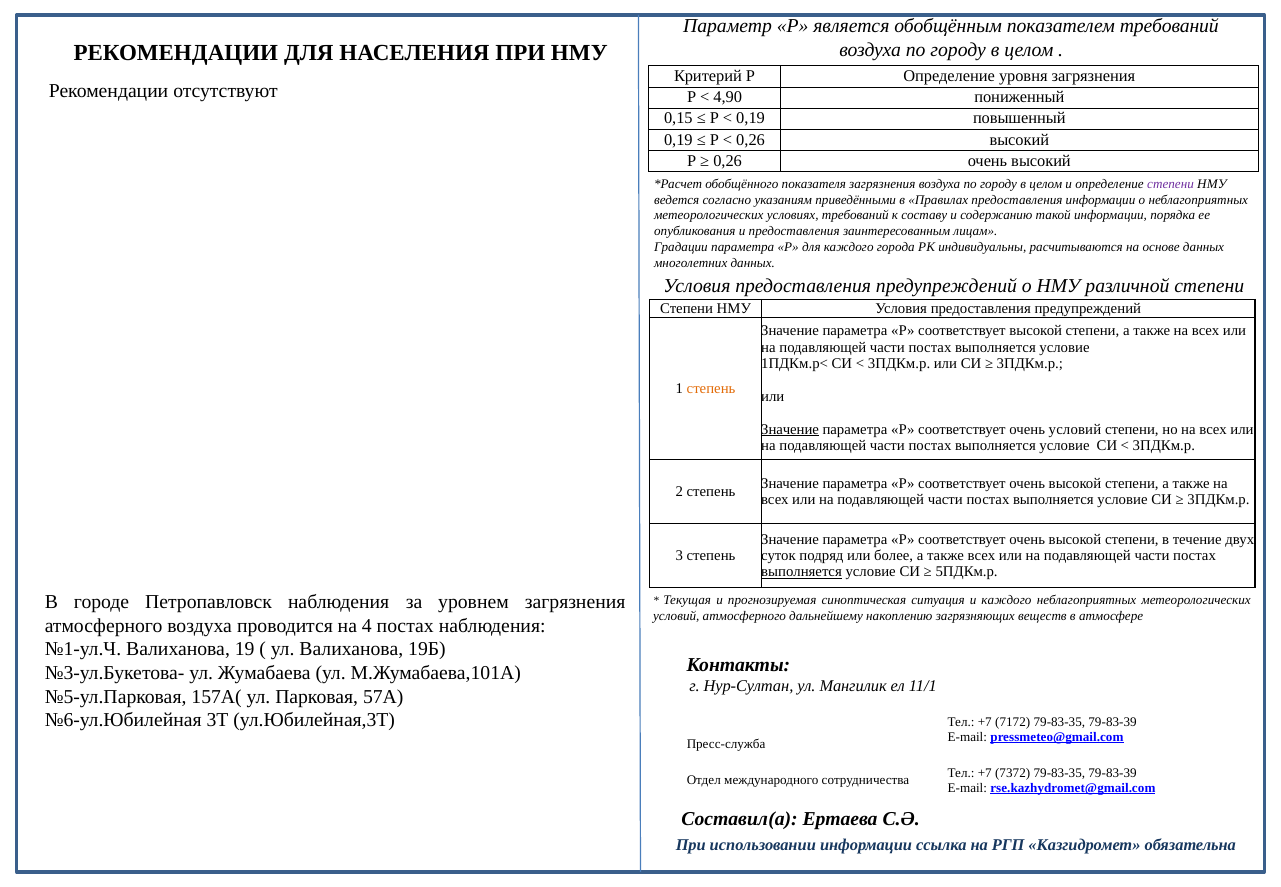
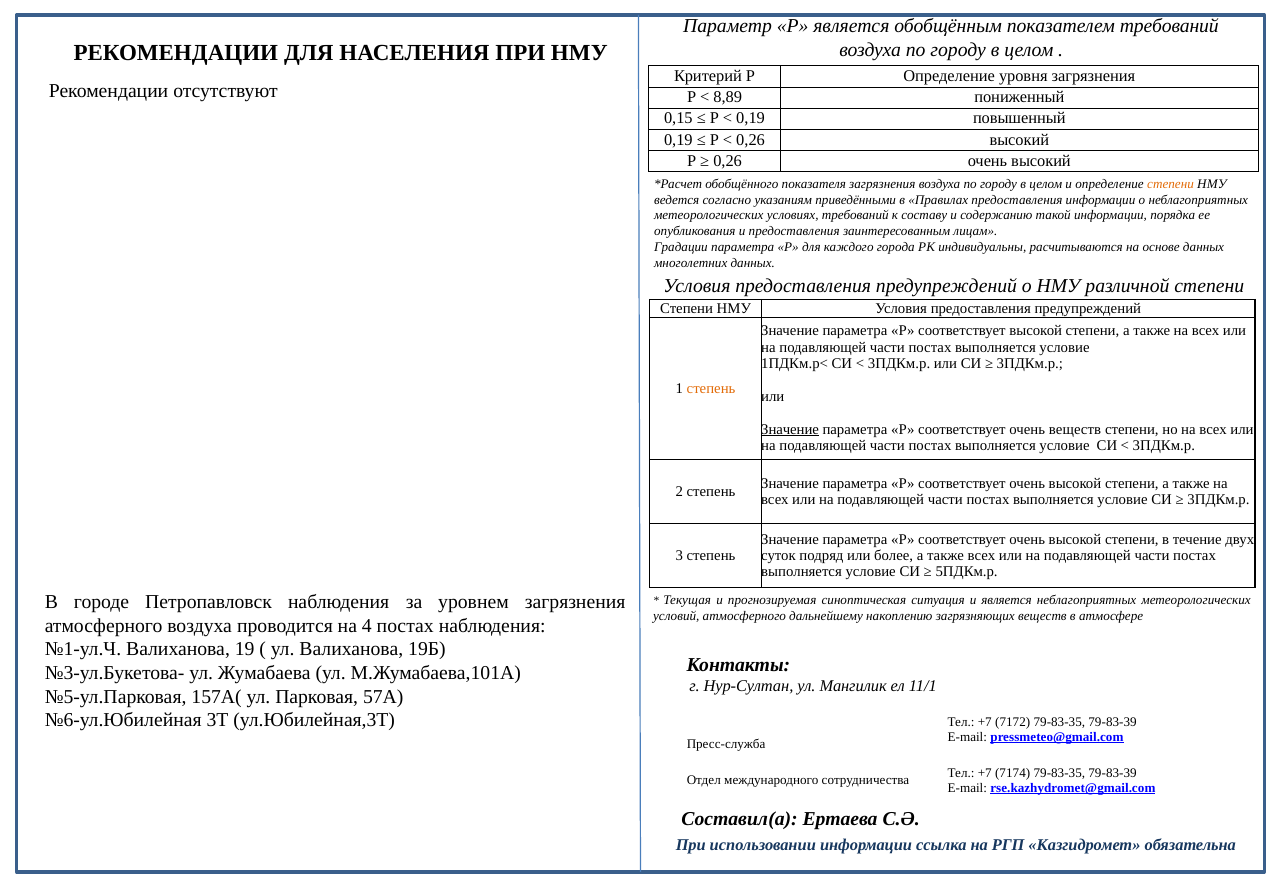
4,90: 4,90 -> 8,89 (728, 97)
степени colour: purple -> orange (1171, 184)
очень условий: условий -> веществ (1075, 429)
выполняется underline: present -> none (802, 572)
и каждого: каждого -> является (1007, 601)
7372: 7372 -> 7174 (1013, 773)
